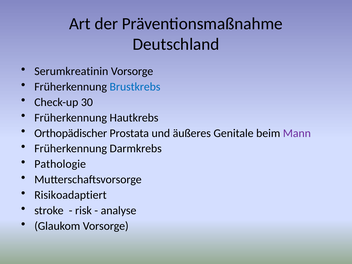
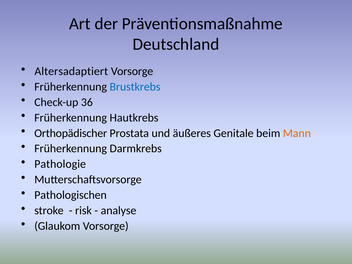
Serumkreatinin: Serumkreatinin -> Altersadaptiert (71, 71)
30: 30 -> 36 (87, 102)
Mann colour: purple -> orange (297, 133)
Risikoadaptiert: Risikoadaptiert -> Pathologischen (70, 195)
